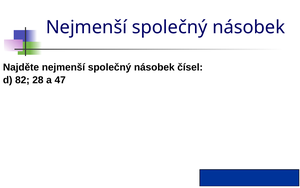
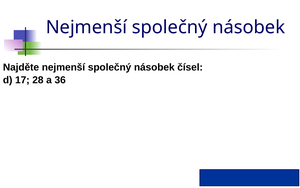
82: 82 -> 17 (22, 80)
47: 47 -> 36 (60, 80)
